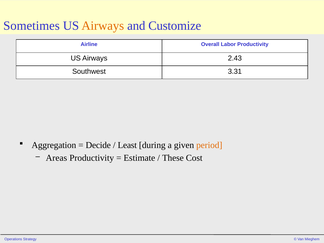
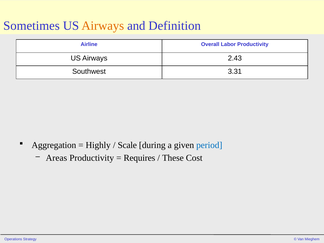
Customize: Customize -> Definition (175, 26)
Decide: Decide -> Highly (98, 145)
Least: Least -> Scale (127, 145)
period colour: orange -> blue (209, 145)
Estimate: Estimate -> Requires (139, 158)
